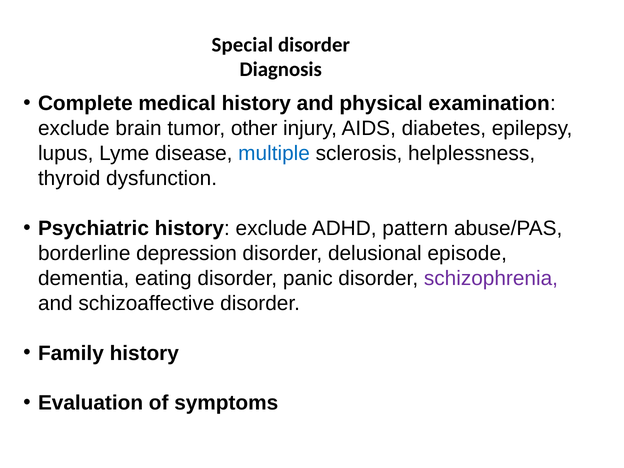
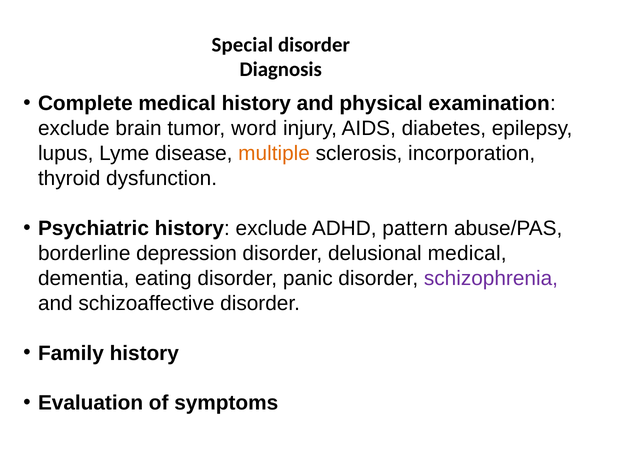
other: other -> word (254, 128)
multiple colour: blue -> orange (274, 153)
helplessness: helplessness -> incorporation (472, 153)
delusional episode: episode -> medical (467, 253)
